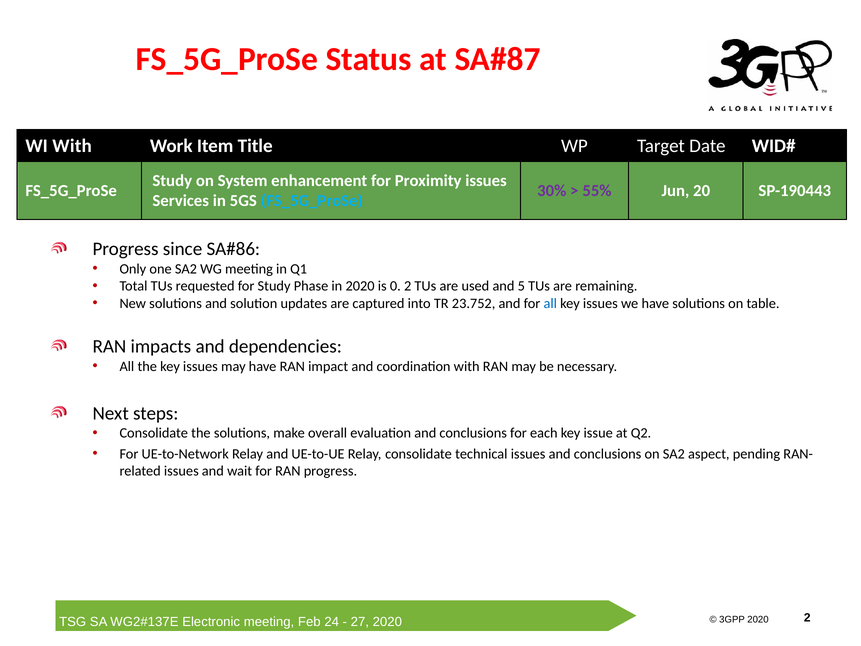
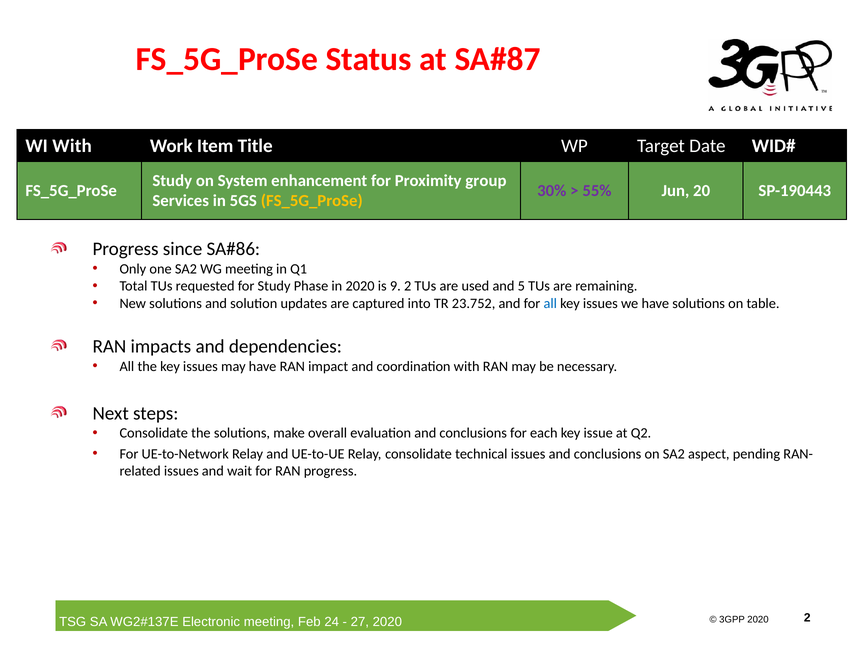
Proximity issues: issues -> group (486, 181)
FS_5G_ProSe colour: light blue -> yellow (312, 201)
0: 0 -> 9 (395, 286)
